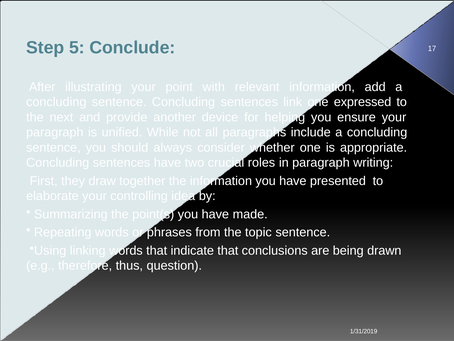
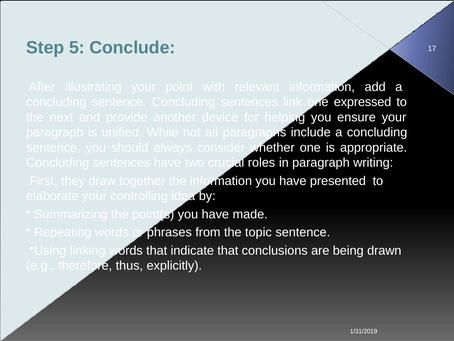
question: question -> explicitly (174, 265)
